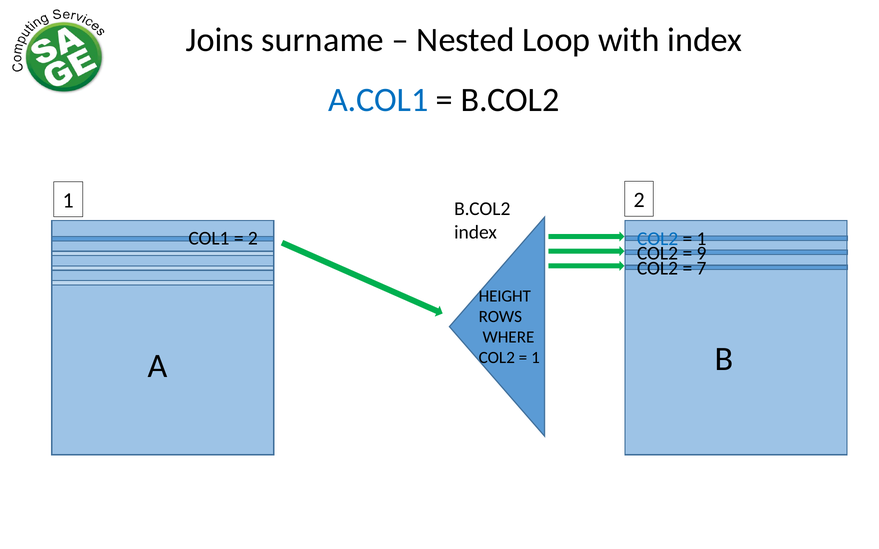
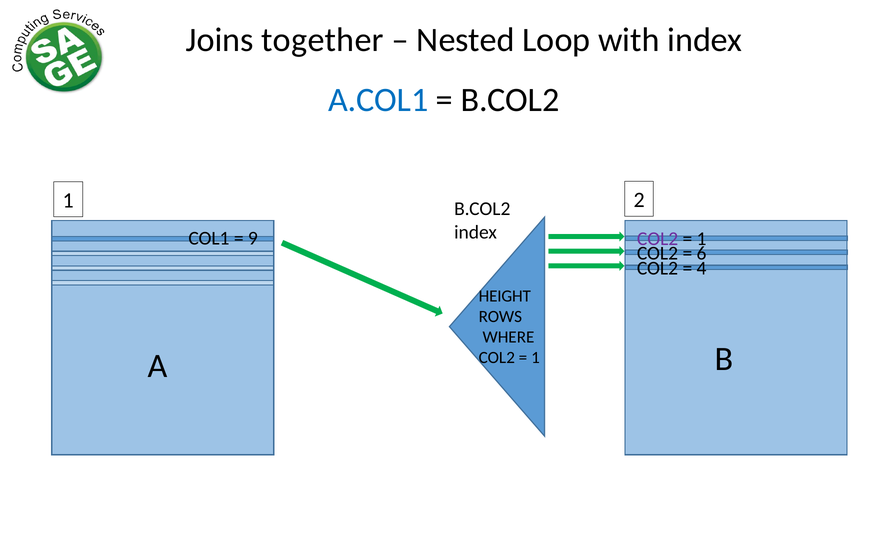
surname: surname -> together (323, 40)
2: 2 -> 9 (253, 239)
COL2 colour: blue -> purple (658, 239)
9: 9 -> 6 (701, 254)
7: 7 -> 4 (701, 269)
